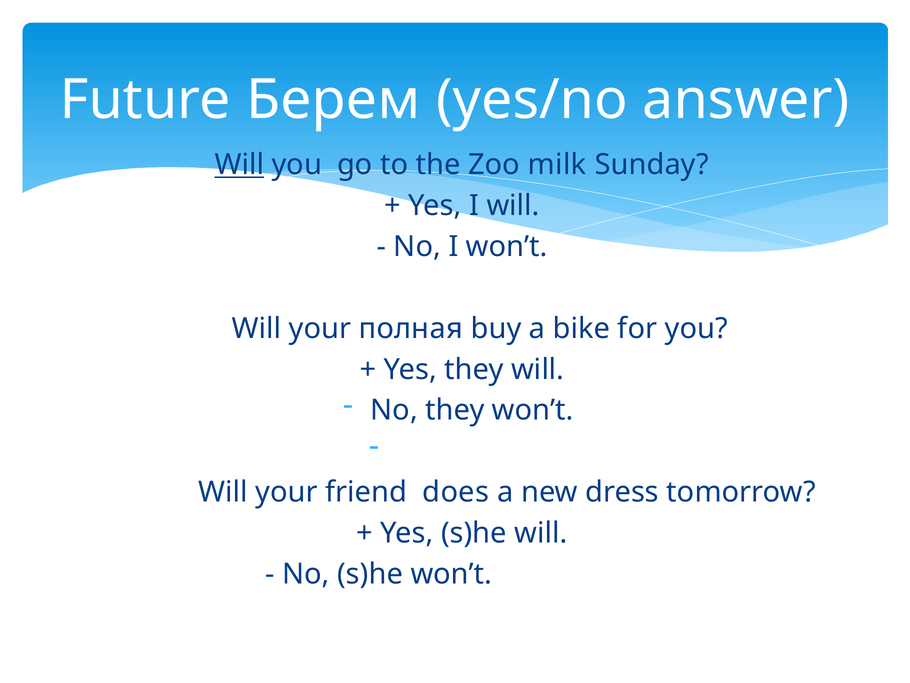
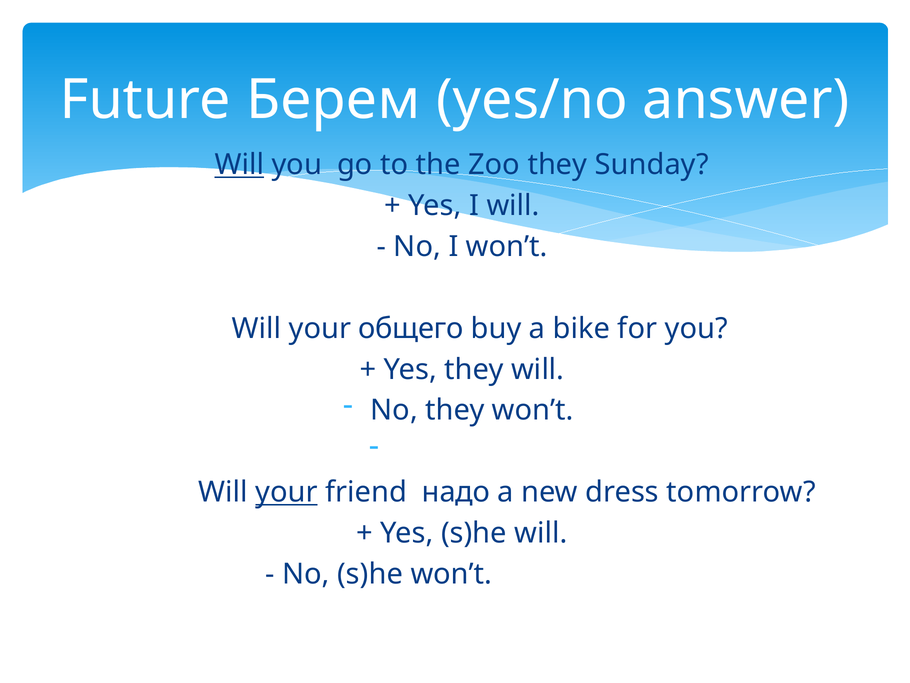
Zoo milk: milk -> they (557, 165)
полная: полная -> общего (411, 328)
your underline: none -> present (287, 492)
does: does -> надо (456, 492)
